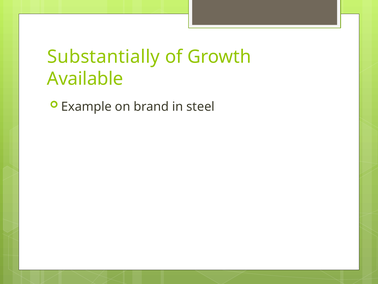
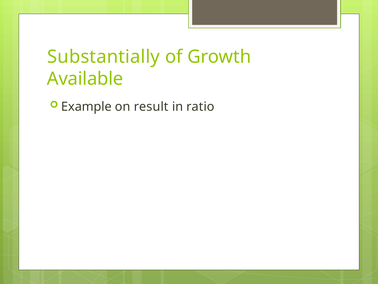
brand: brand -> result (151, 106)
steel: steel -> ratio (201, 106)
